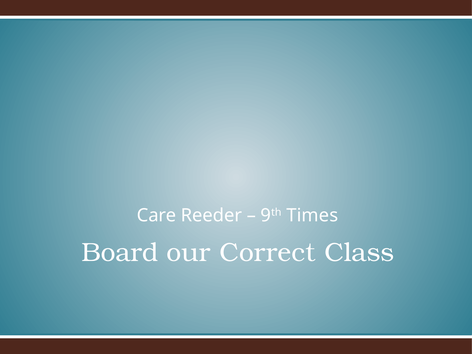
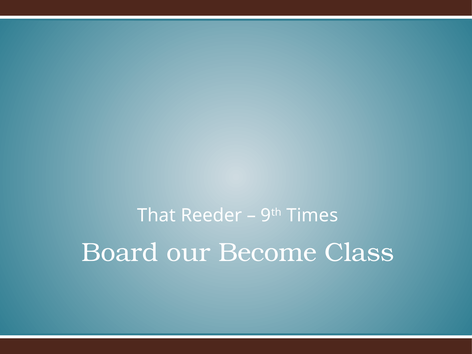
Care: Care -> That (156, 215)
Correct: Correct -> Become (268, 252)
